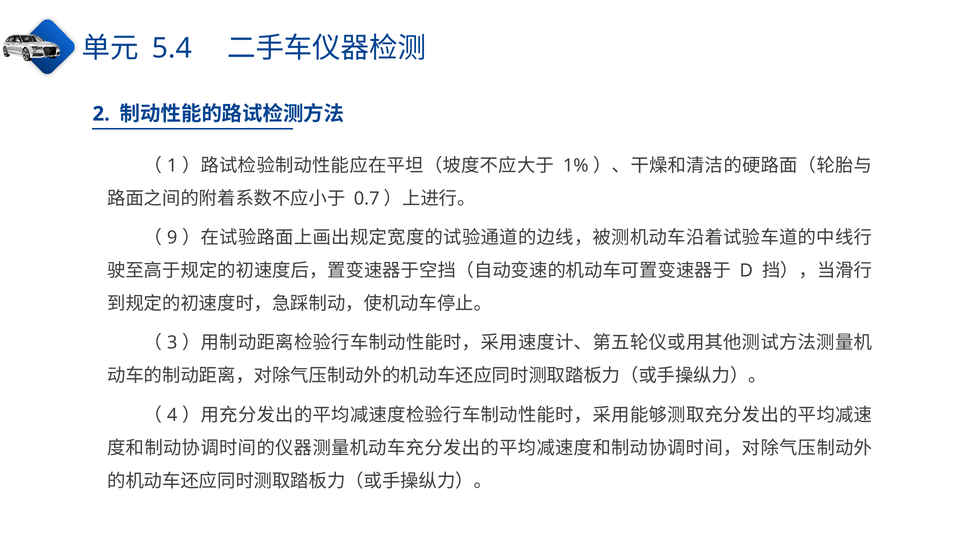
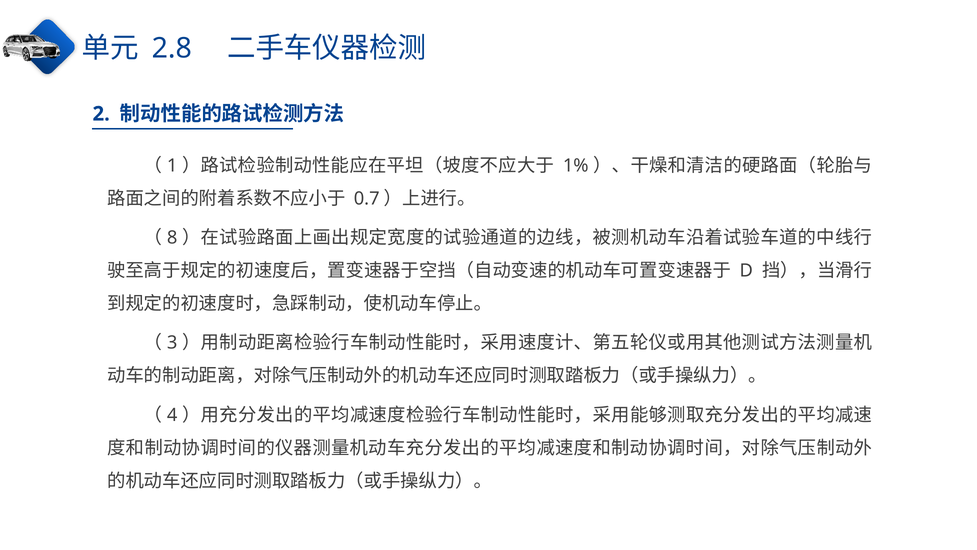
5.4: 5.4 -> 2.8 (172, 48)
9: 9 -> 8 (172, 238)
